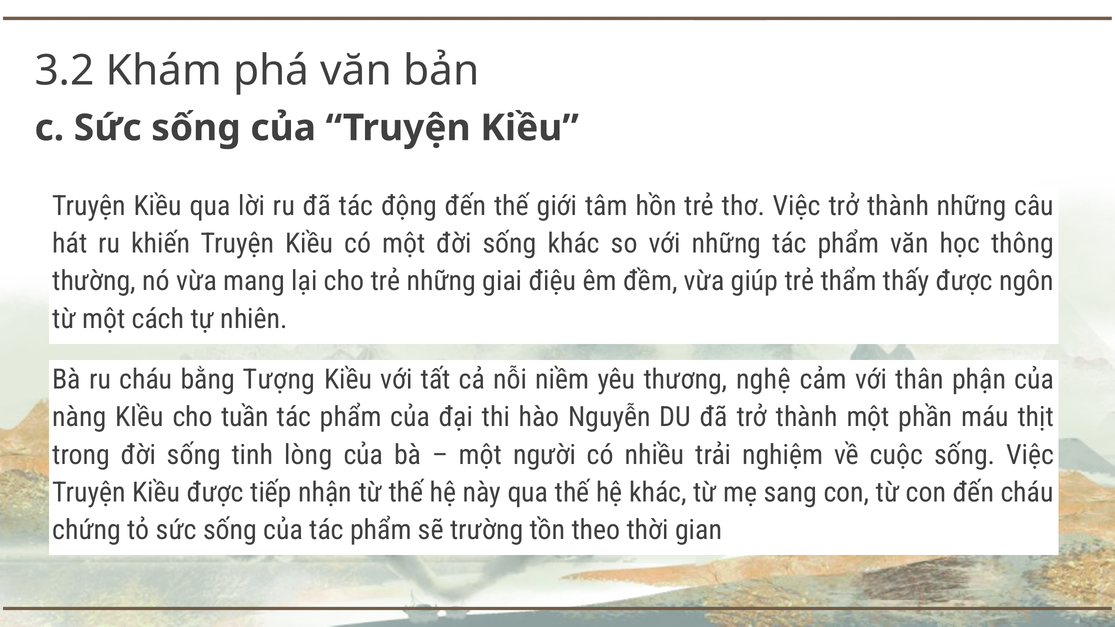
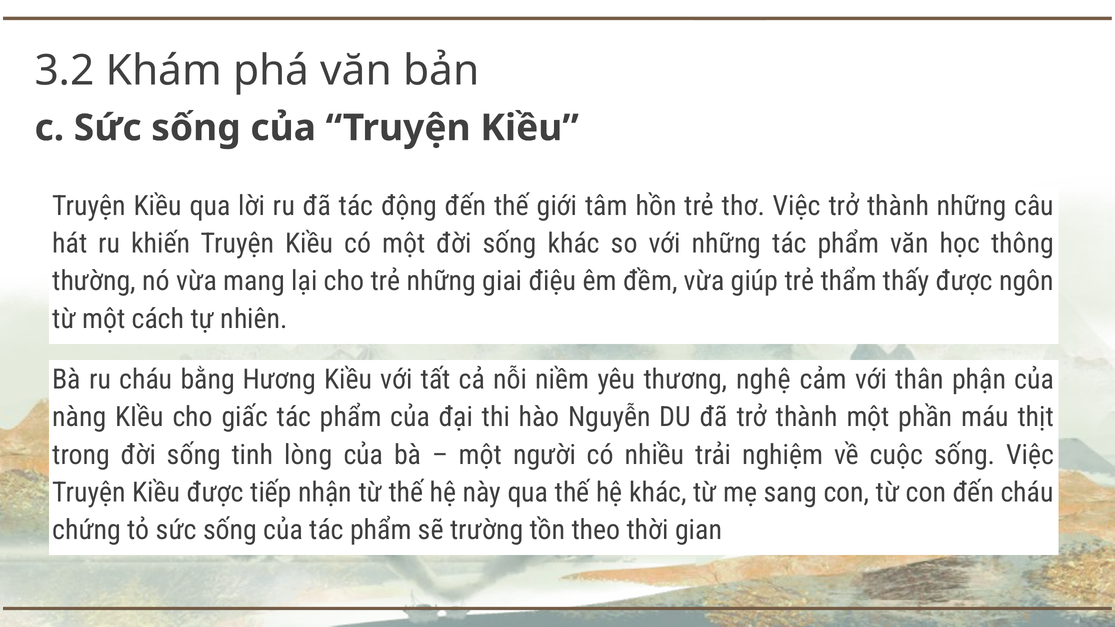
Tượng: Tượng -> Hương (279, 380)
tuần: tuần -> giấc (245, 417)
